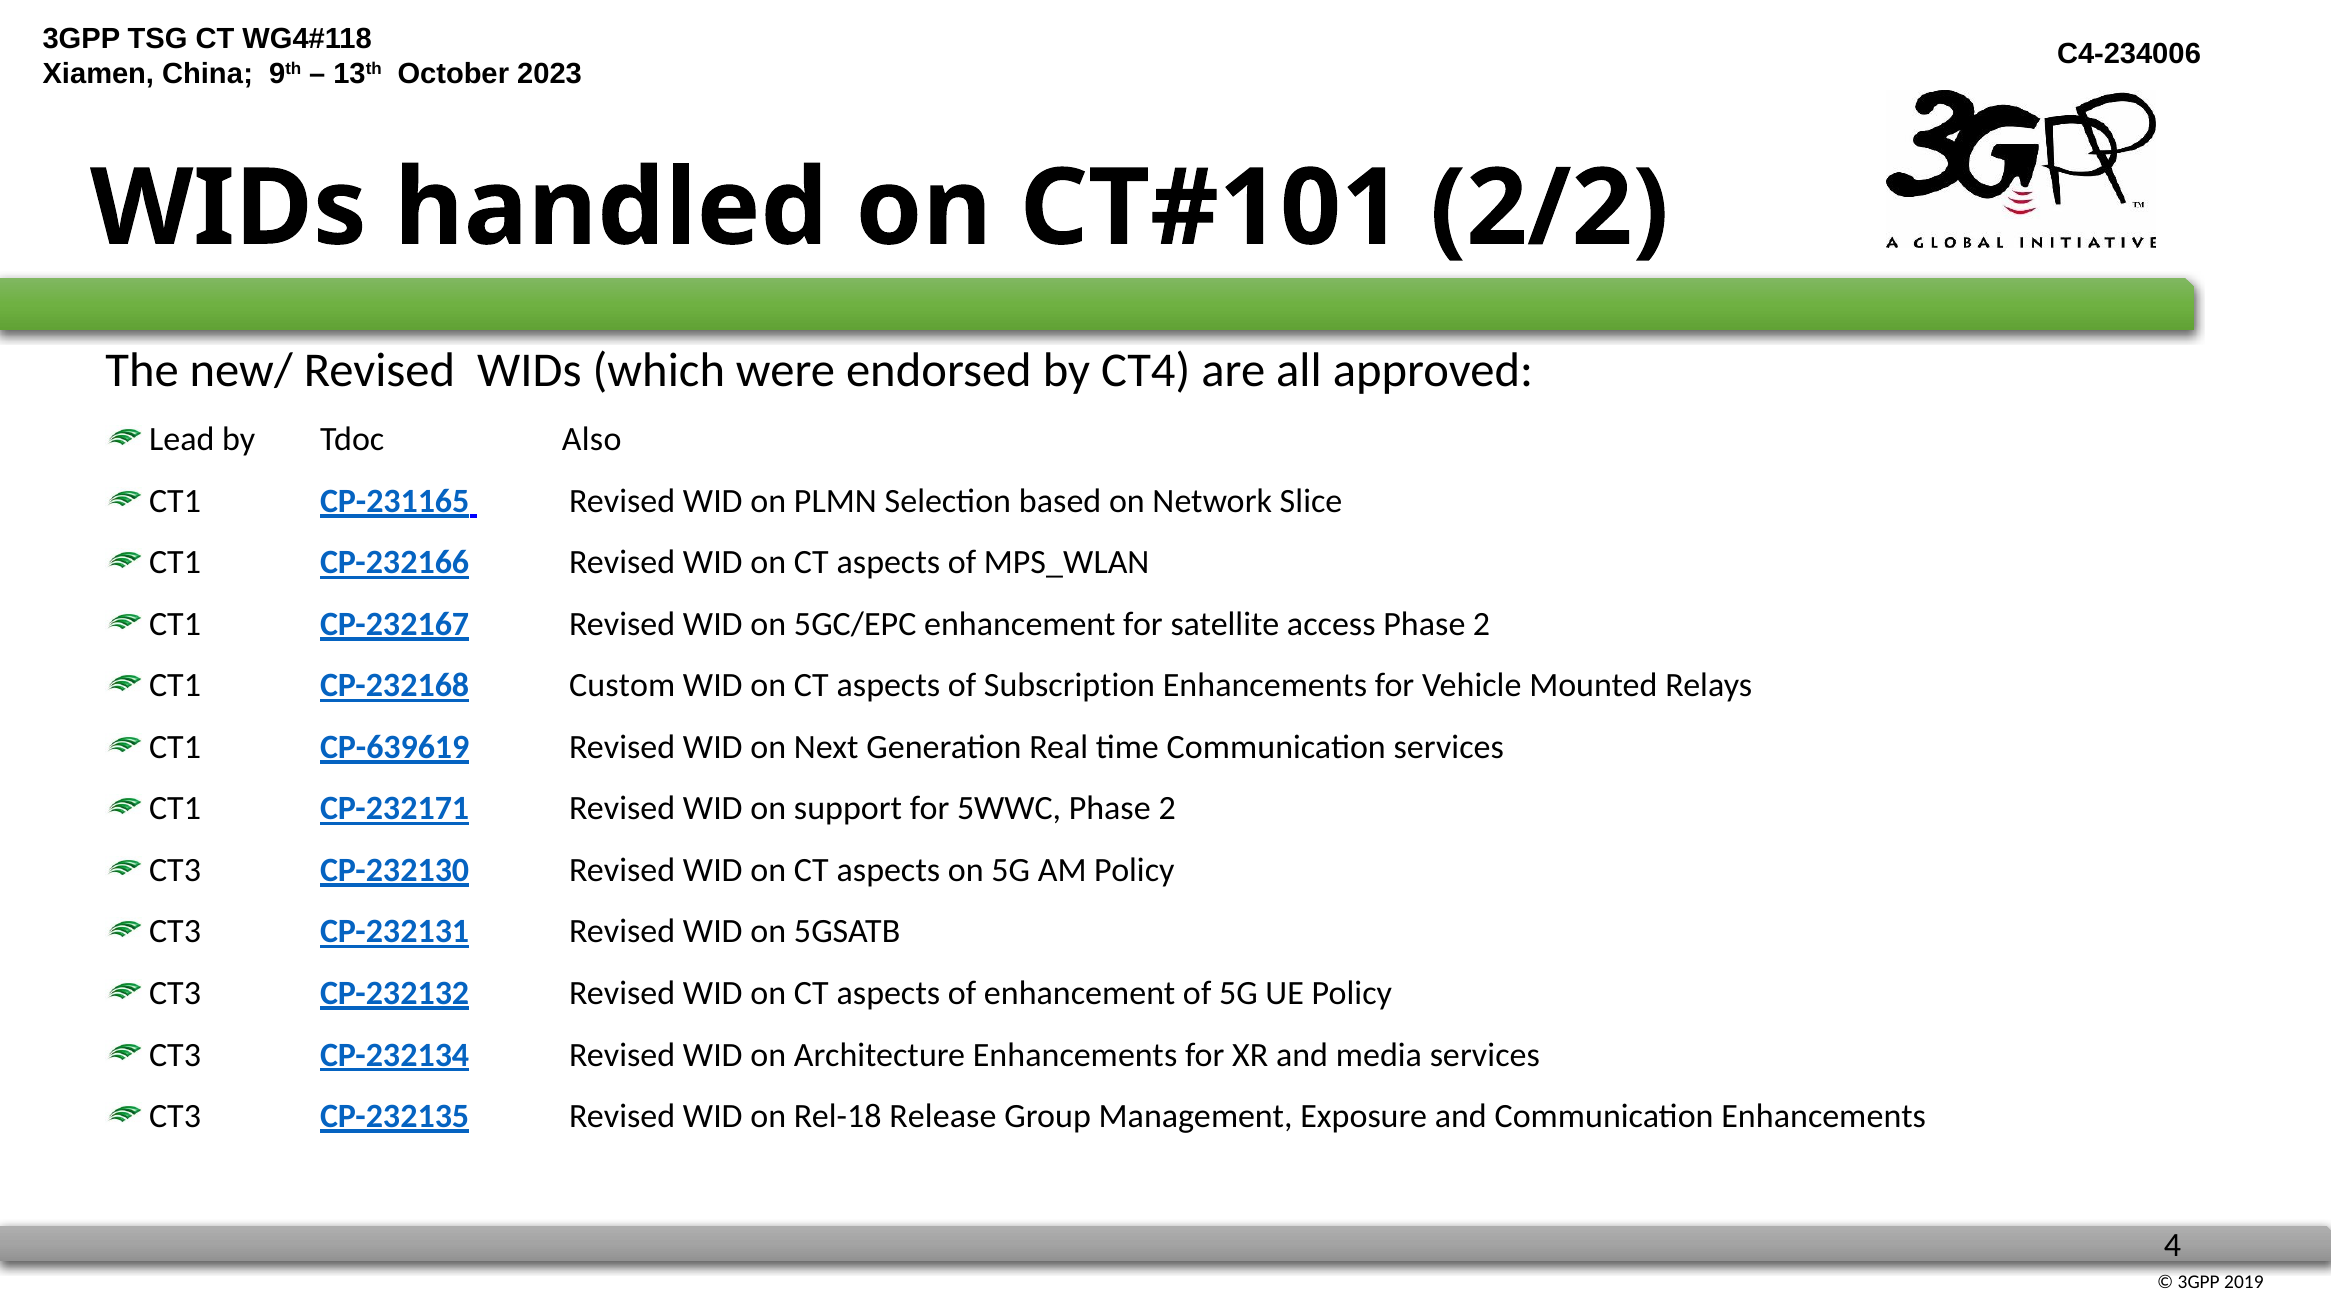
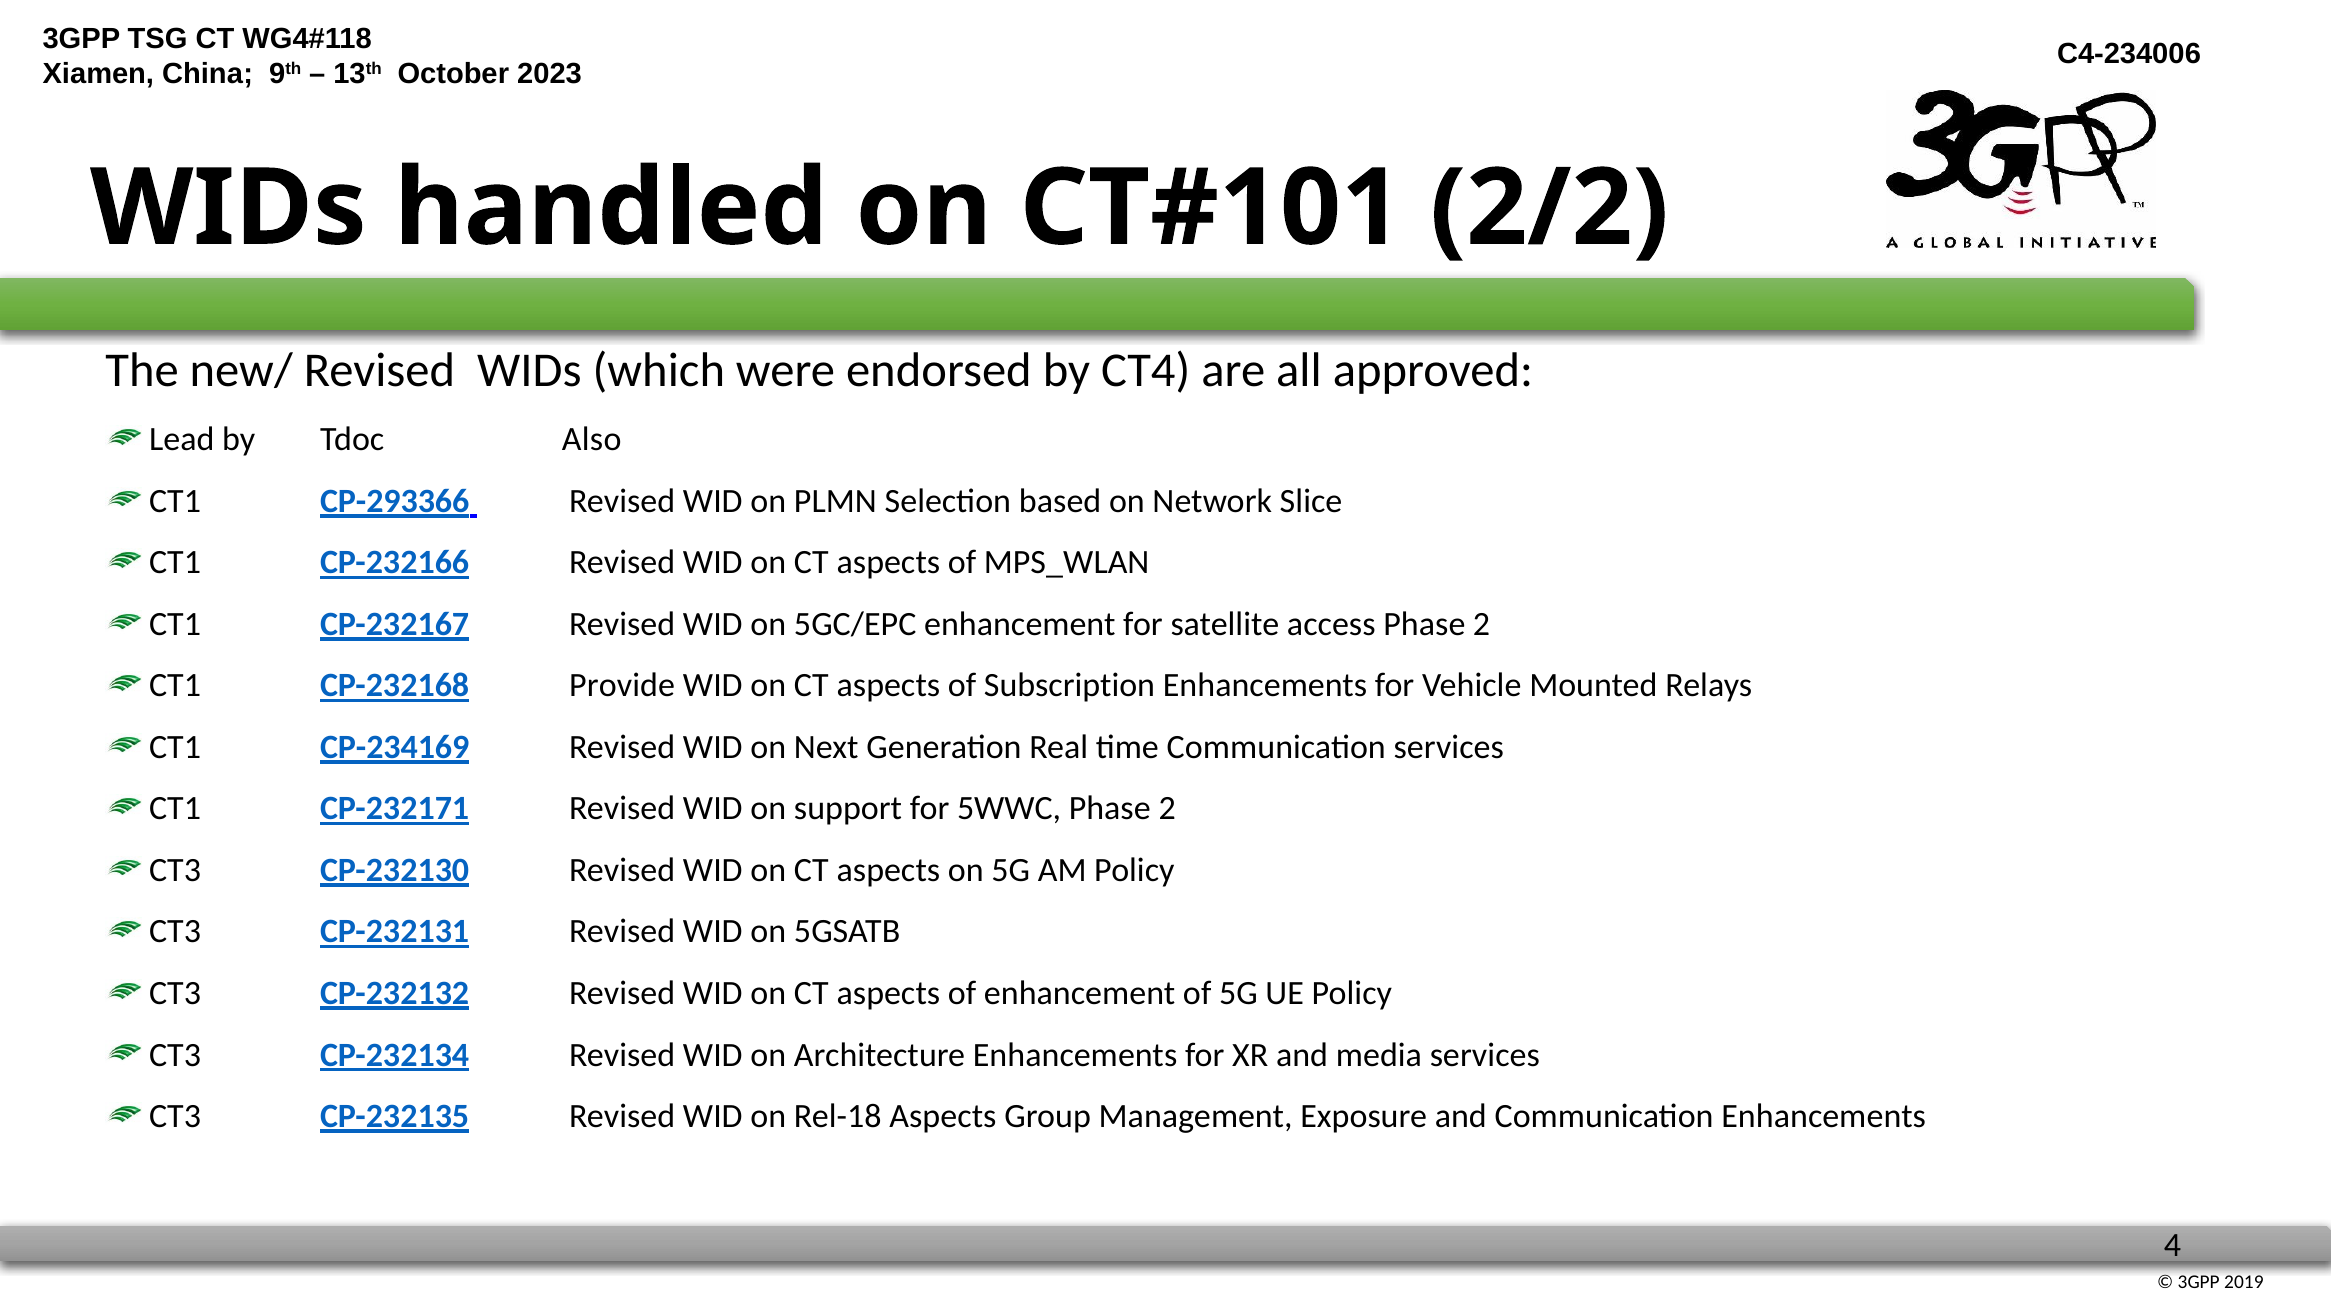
CP-231165: CP-231165 -> CP-293366 (395, 501)
Custom: Custom -> Provide (622, 686)
CP-639619: CP-639619 -> CP-234169 (395, 747)
Rel-18 Release: Release -> Aspects (943, 1116)
